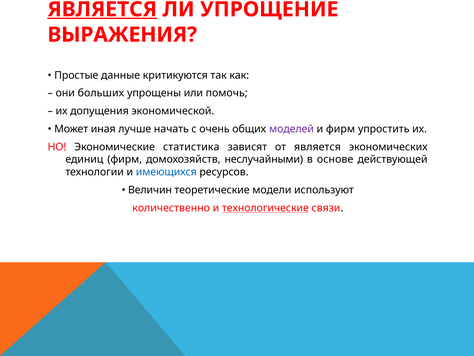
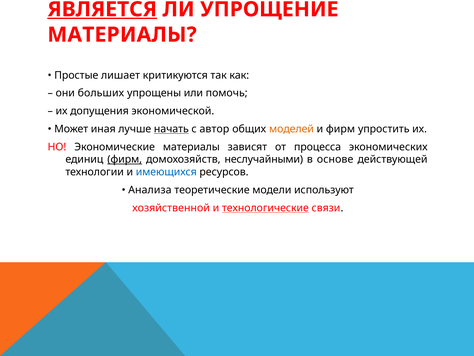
ВЫРАЖЕНИЯ: ВЫРАЖЕНИЯ -> МАТЕРИАЛЫ (122, 35)
данные: данные -> лишает (121, 75)
начать underline: none -> present (171, 129)
очень: очень -> автор (214, 129)
моделей colour: purple -> orange (292, 129)
Экономические статистика: статистика -> материалы (191, 147)
от является: является -> процесса (318, 147)
фирм underline: none -> present (125, 159)
Величин: Величин -> Анализа (150, 190)
количественно: количественно -> хозяйственной (171, 208)
